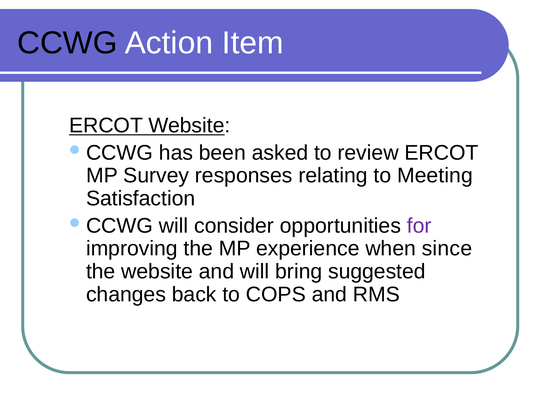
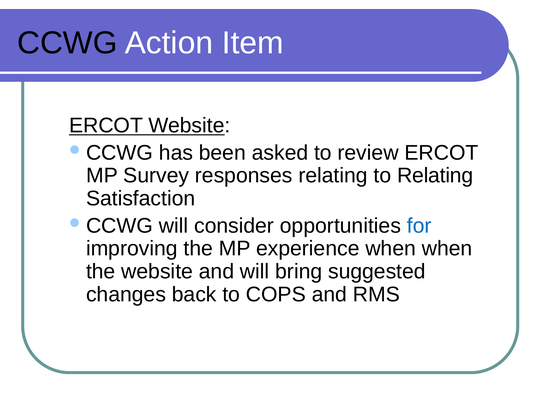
to Meeting: Meeting -> Relating (435, 176)
for colour: purple -> blue (419, 226)
when since: since -> when (447, 248)
